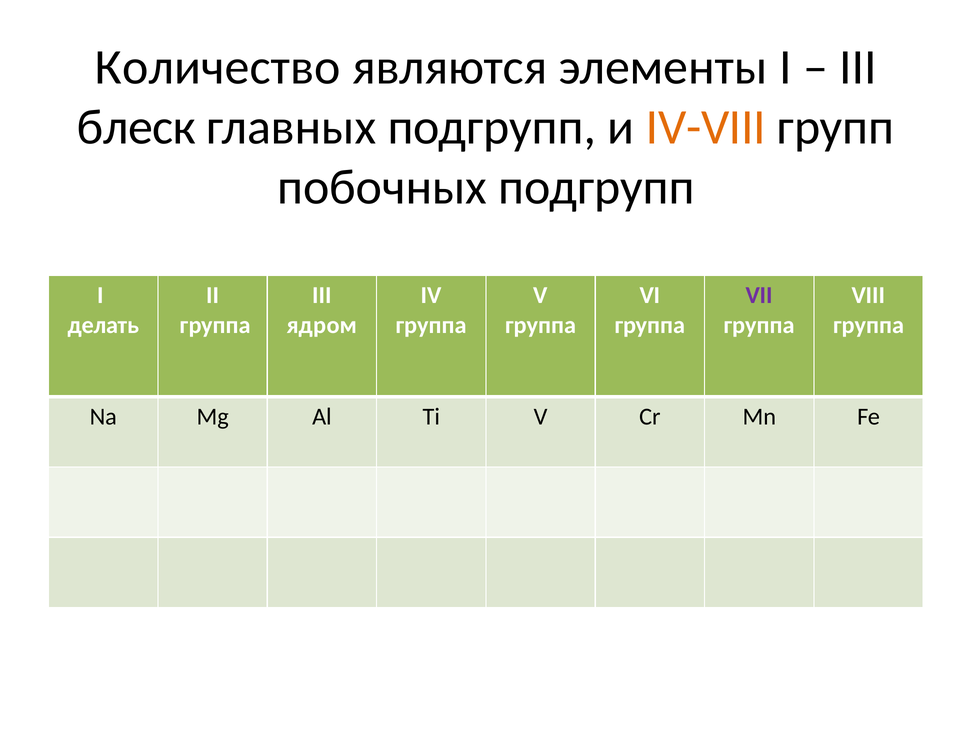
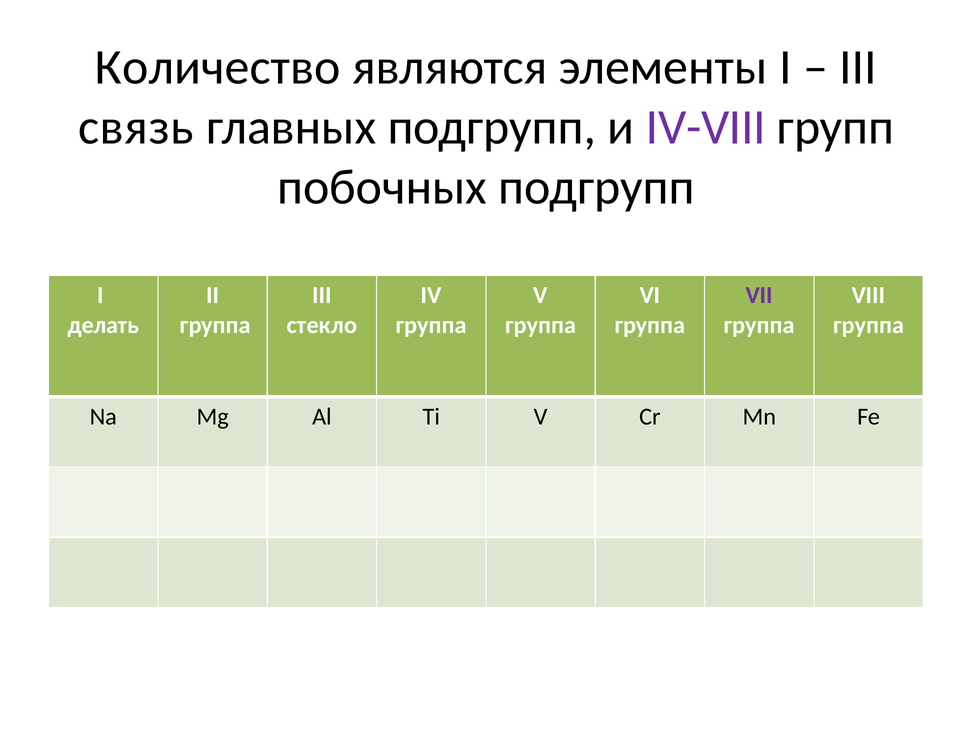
блеск: блеск -> связь (136, 127)
IV-VIII colour: orange -> purple (706, 127)
ядром: ядром -> стекло (322, 325)
